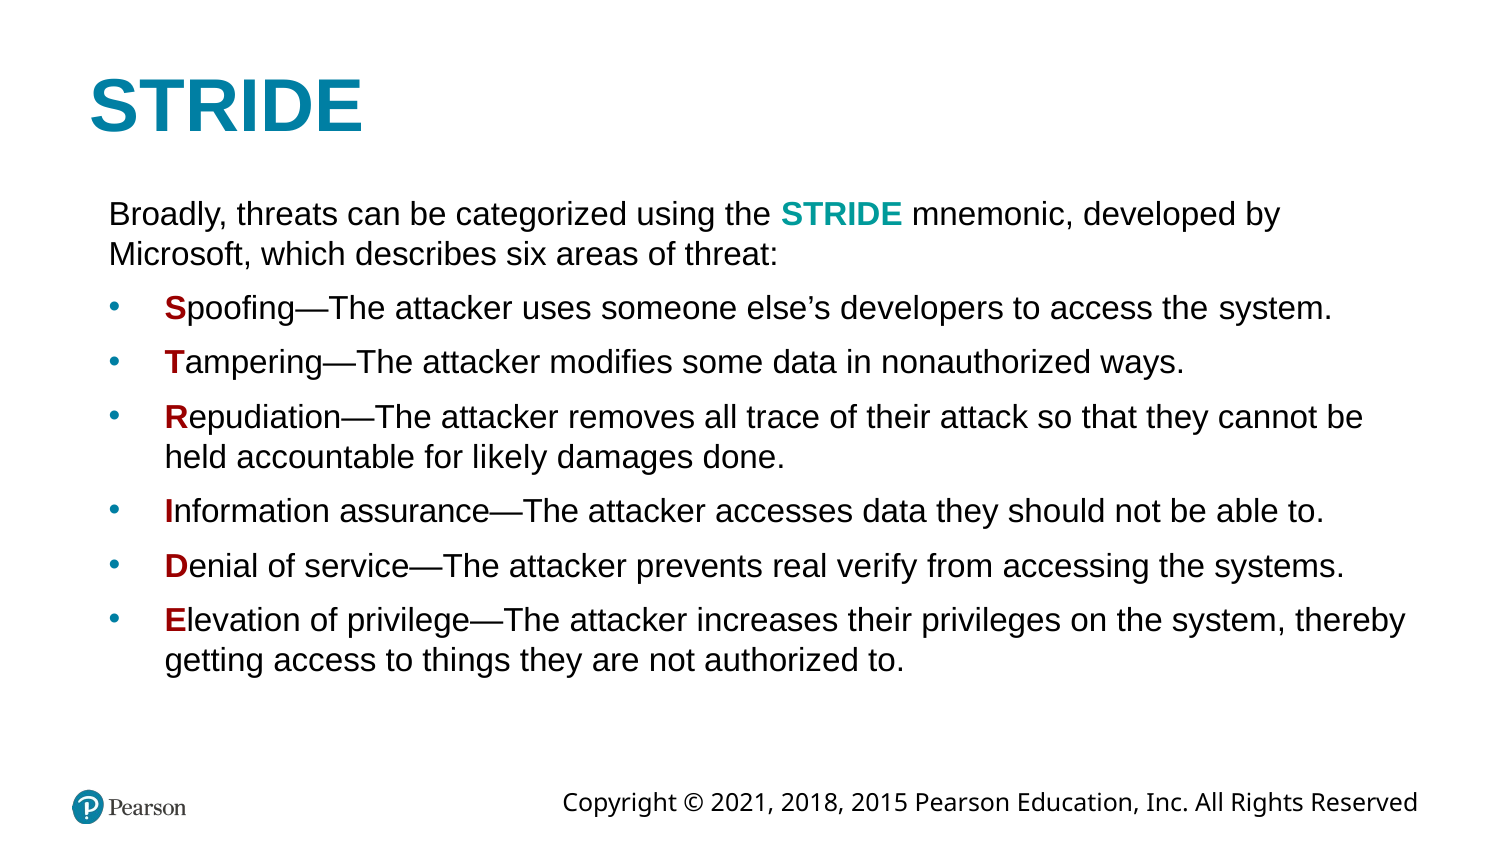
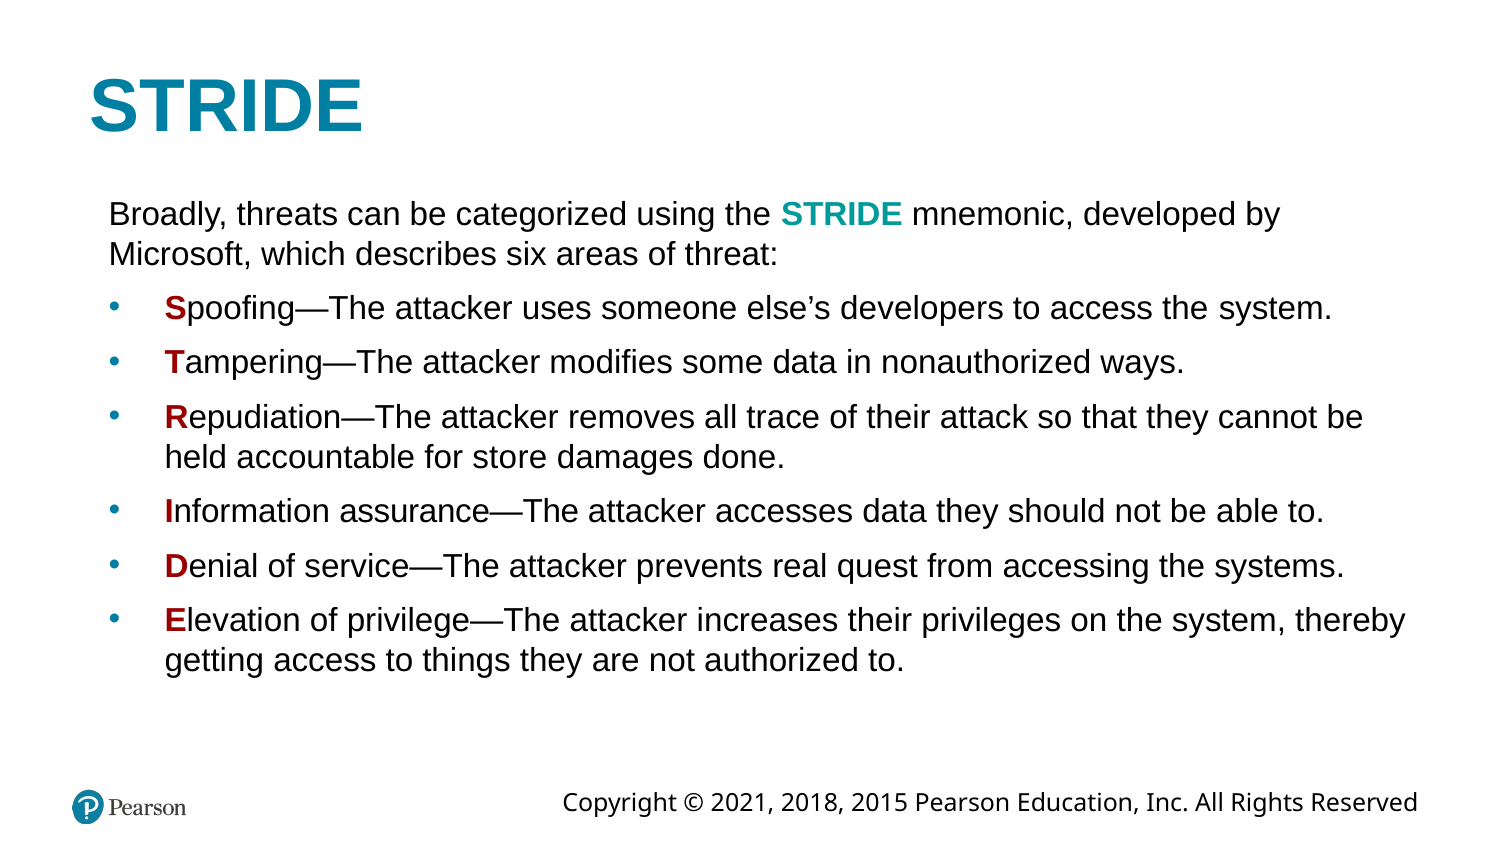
likely: likely -> store (510, 457)
verify: verify -> quest (877, 566)
